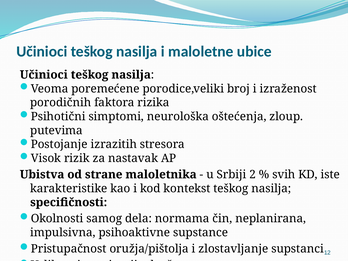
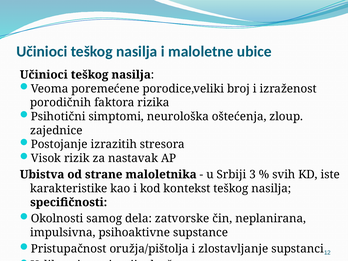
putevima: putevima -> zajednice (56, 130)
2: 2 -> 3 (253, 175)
normama: normama -> zatvorske (182, 219)
